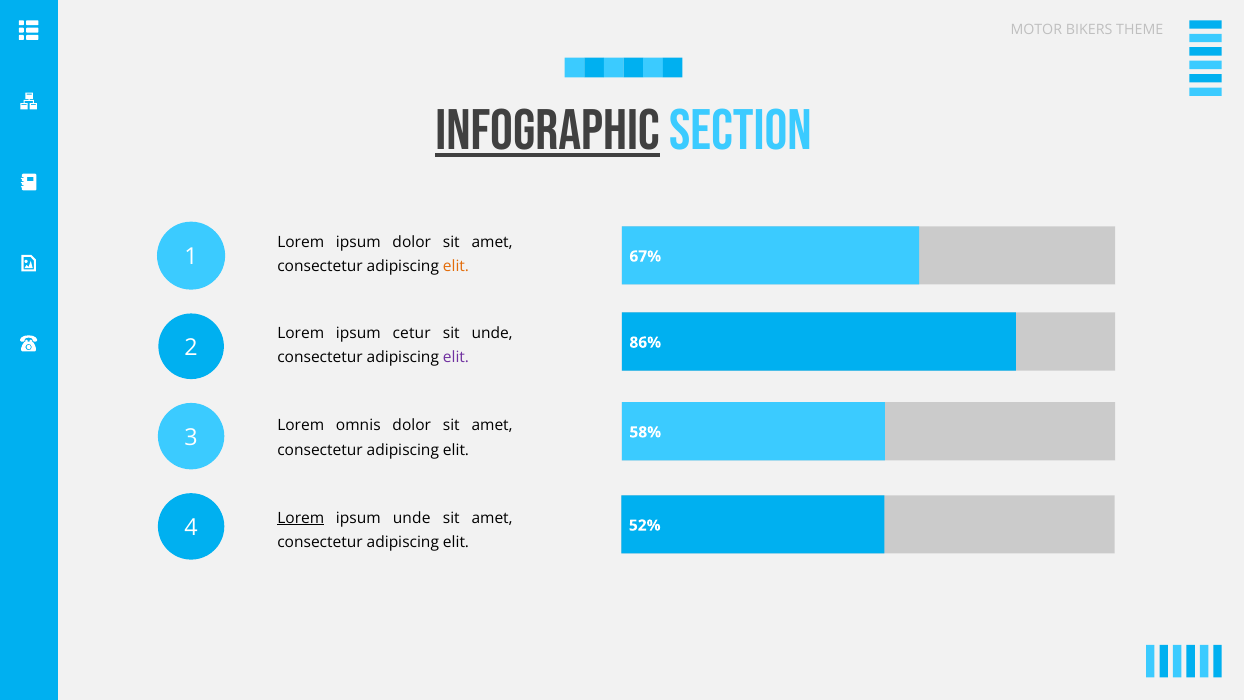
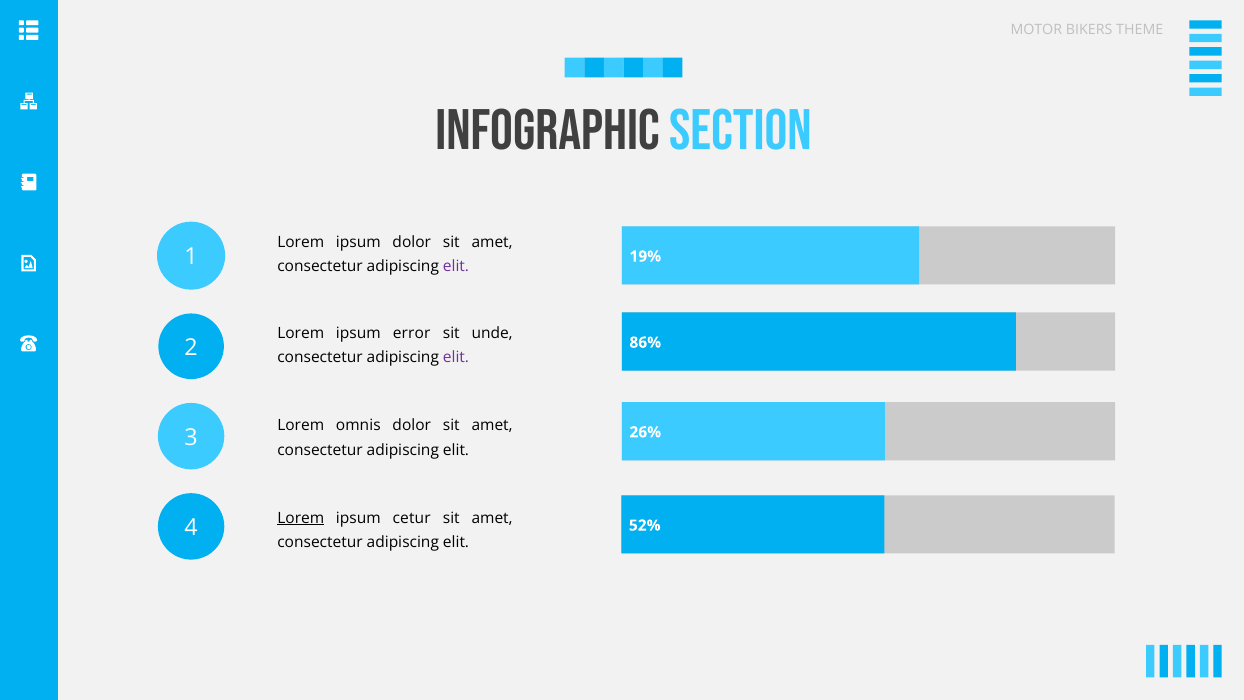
Infographic underline: present -> none (548, 130)
67%: 67% -> 19% (645, 256)
elit colour: orange -> purple (456, 266)
cetur: cetur -> error (412, 333)
58%: 58% -> 26% (645, 432)
ipsum unde: unde -> cetur (412, 518)
